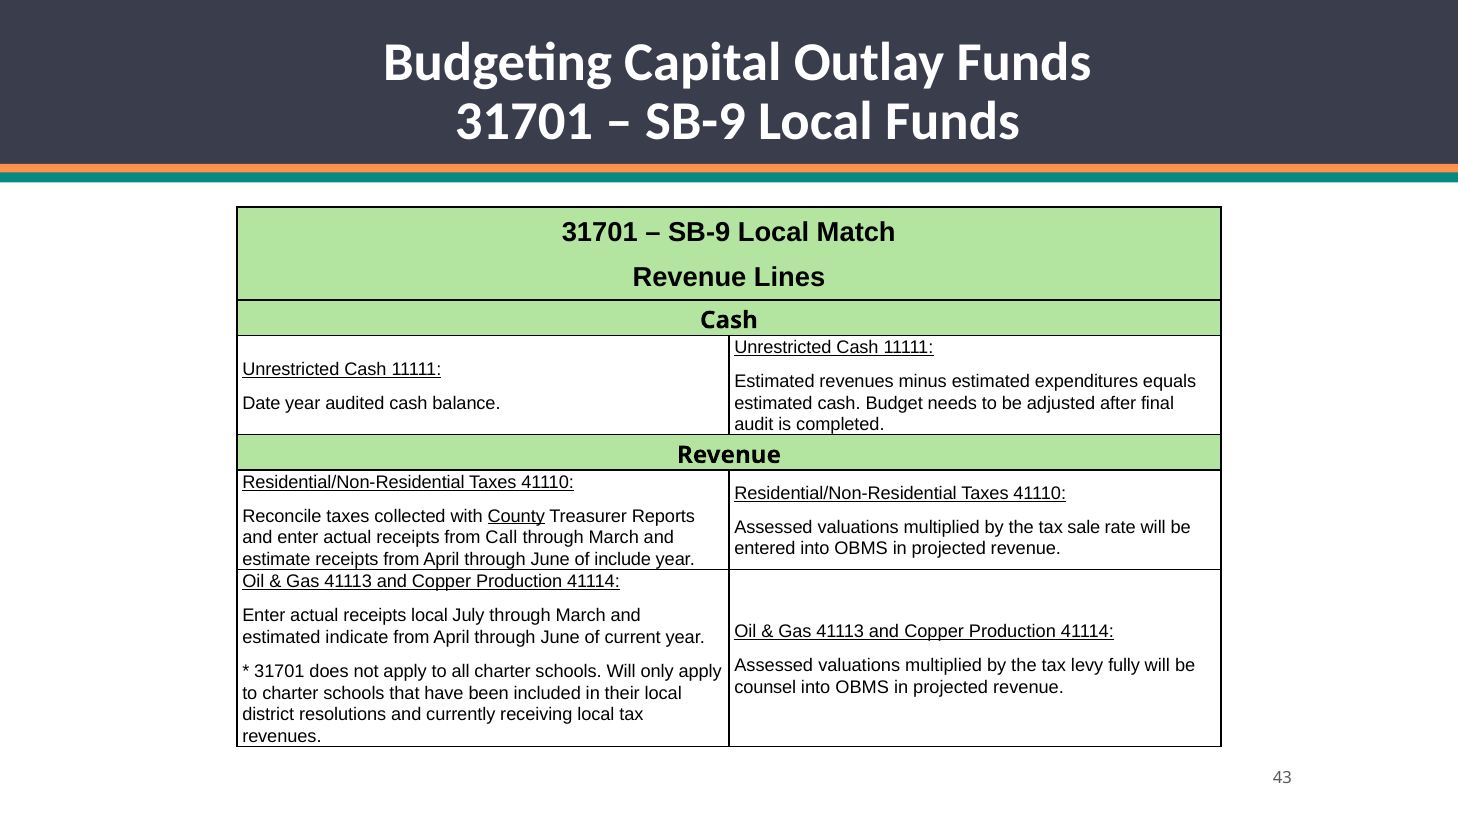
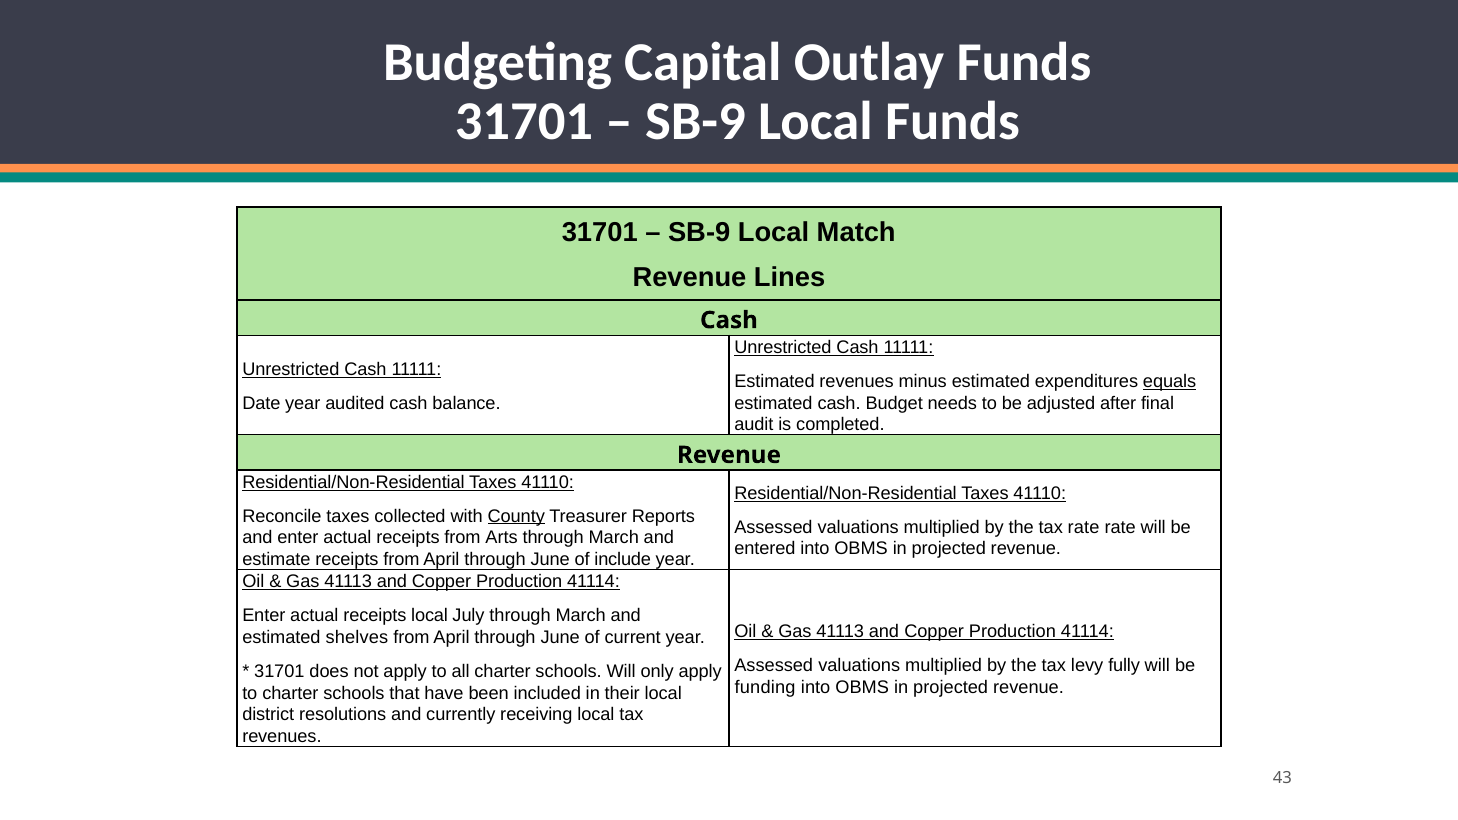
equals underline: none -> present (1170, 381)
tax sale: sale -> rate (1084, 527)
Call: Call -> Arts (502, 538)
indicate: indicate -> shelves (357, 637)
counsel: counsel -> funding (765, 687)
